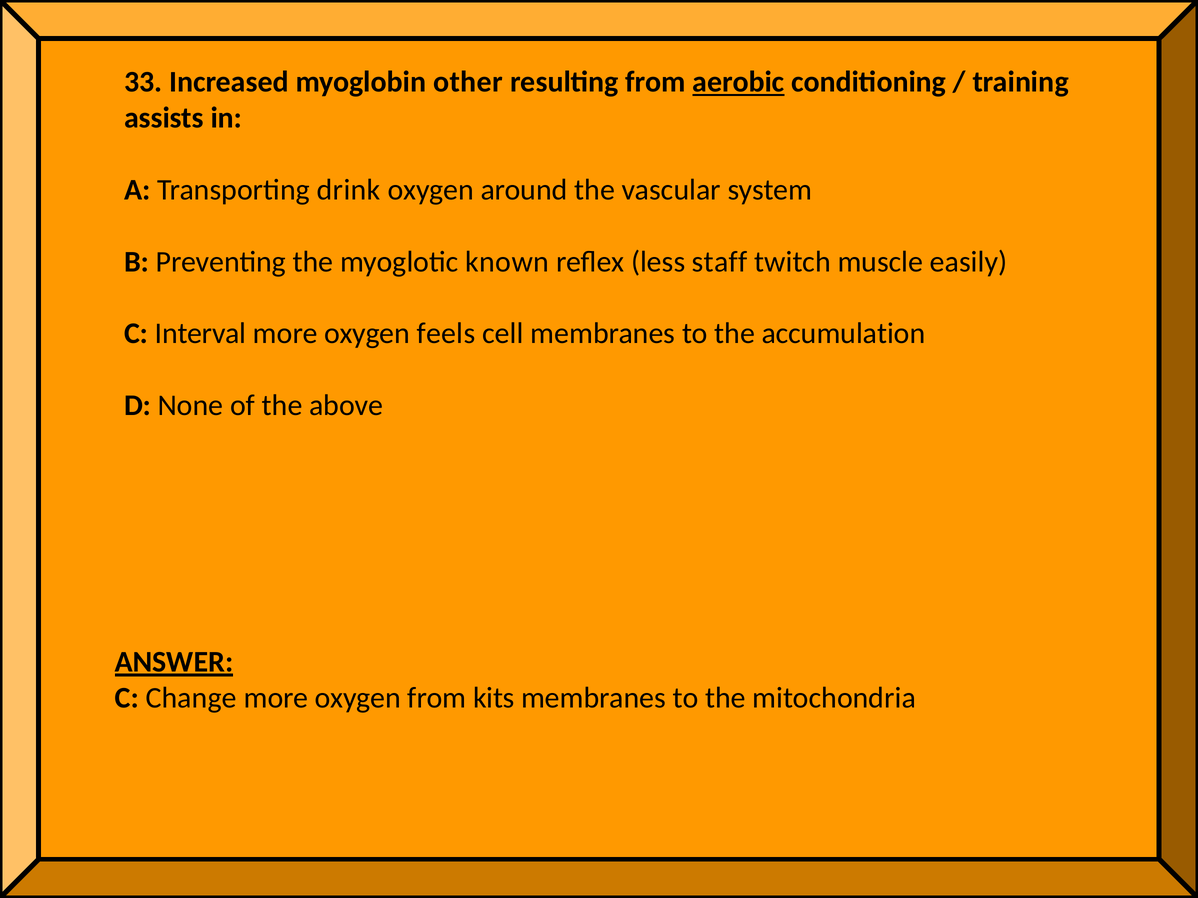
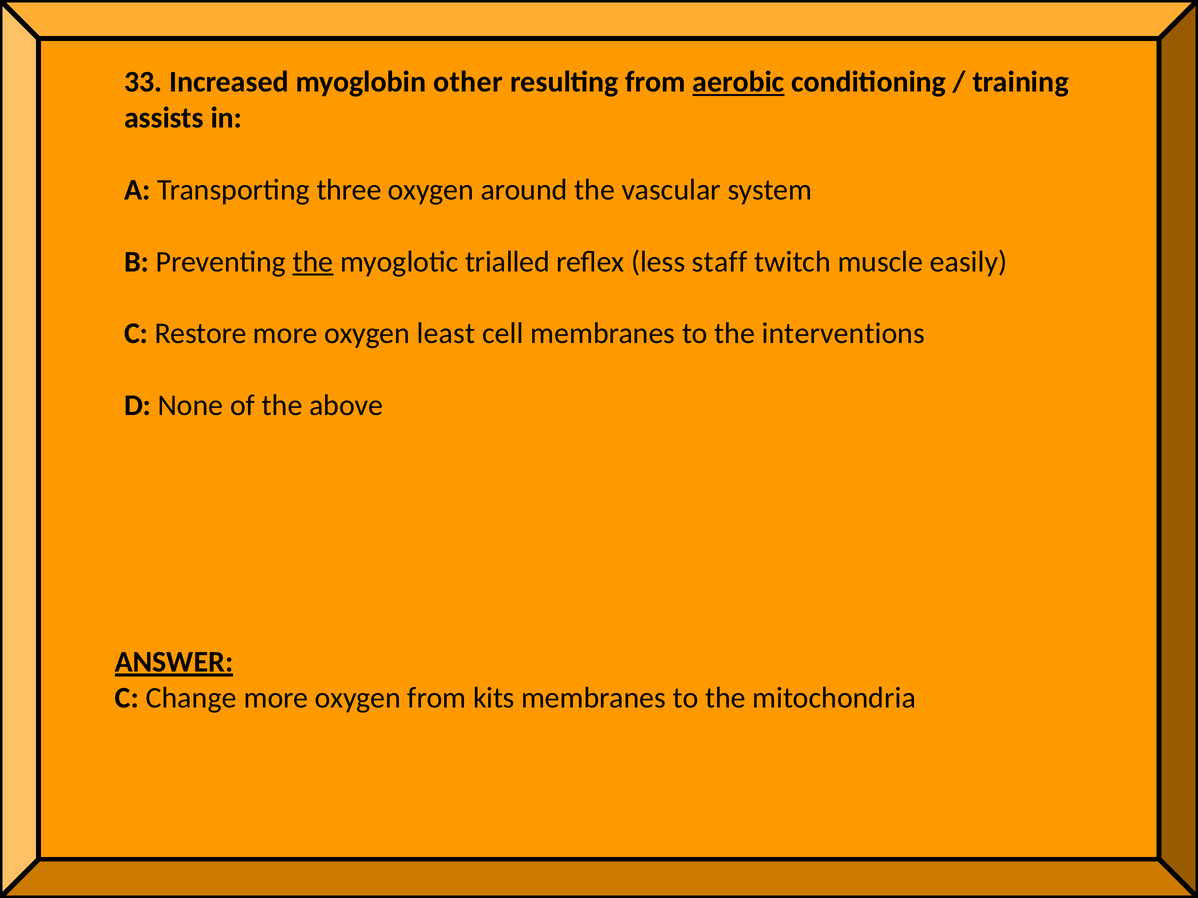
drink: drink -> three (349, 190)
the underline: none -> present (313, 262)
known: known -> trialled (507, 262)
Interval: Interval -> Restore (201, 334)
feels: feels -> least (446, 334)
accumulation: accumulation -> interventions (843, 334)
